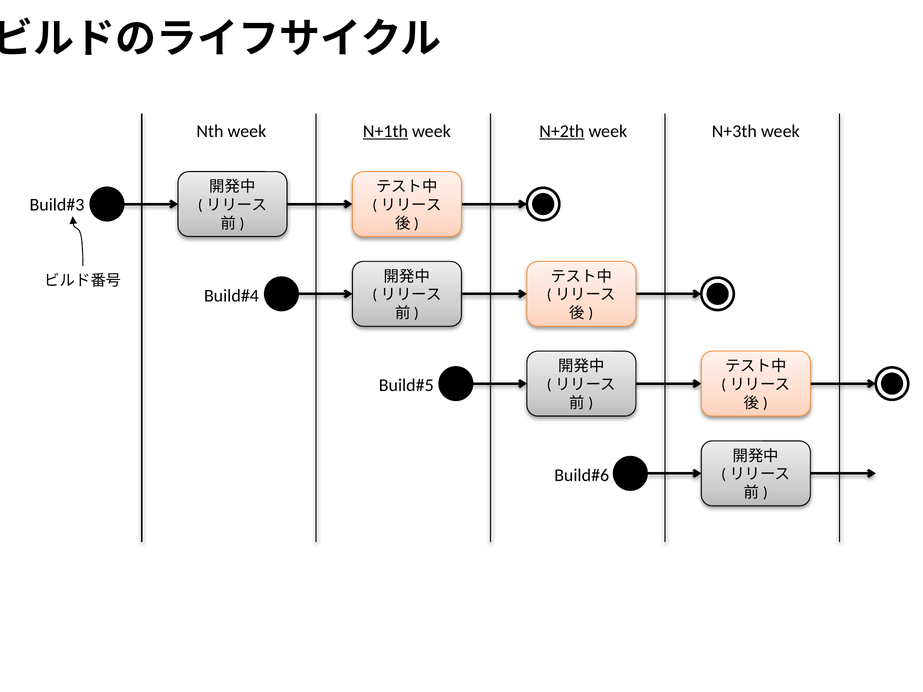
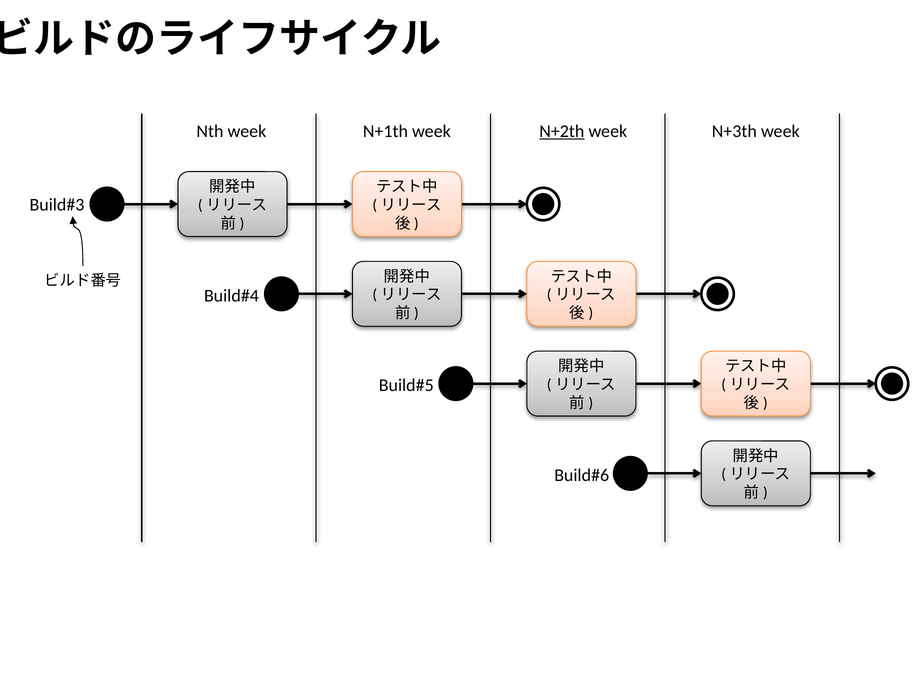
N+1th underline: present -> none (385, 131)
